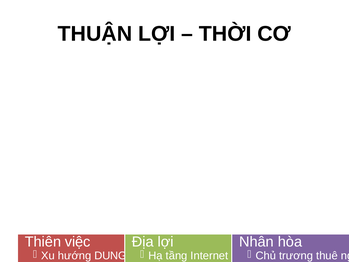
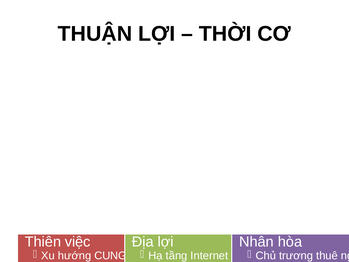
DUNG: DUNG -> CUNG (111, 255)
